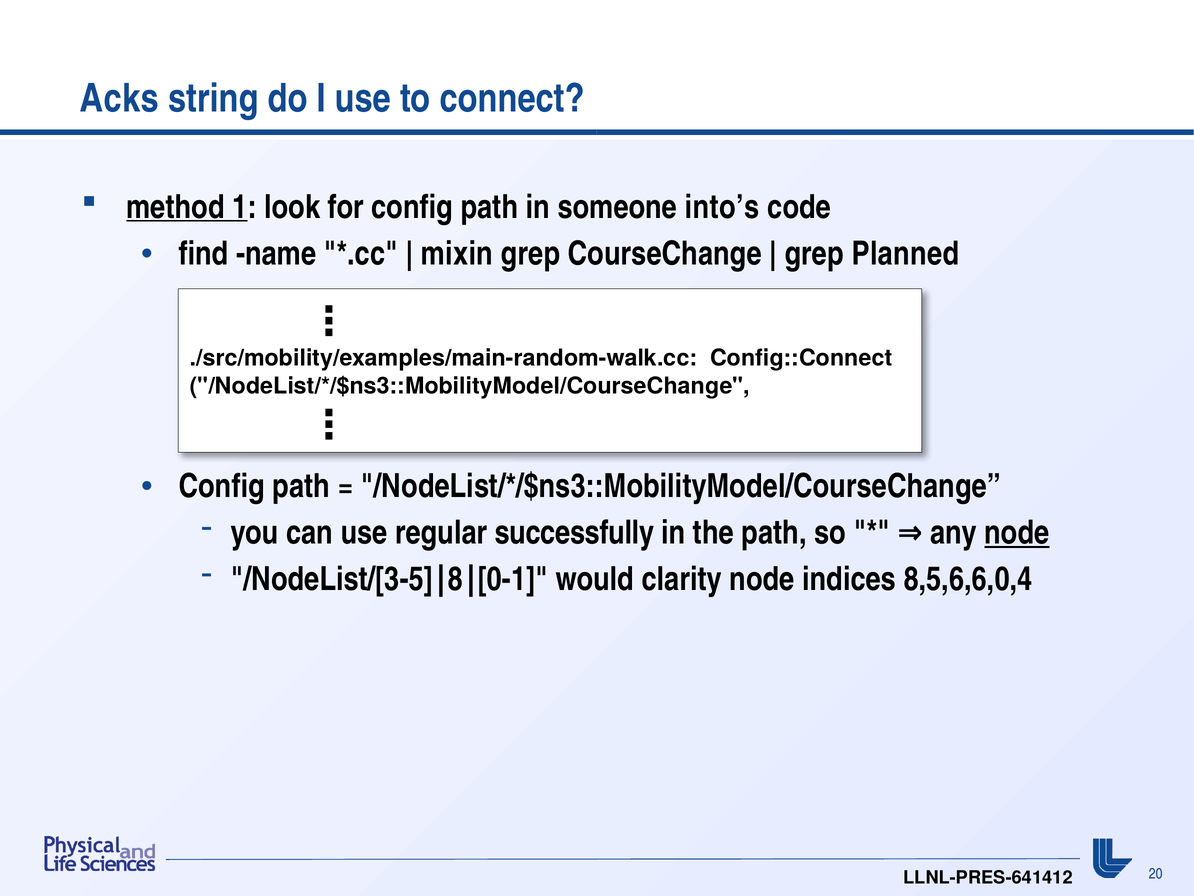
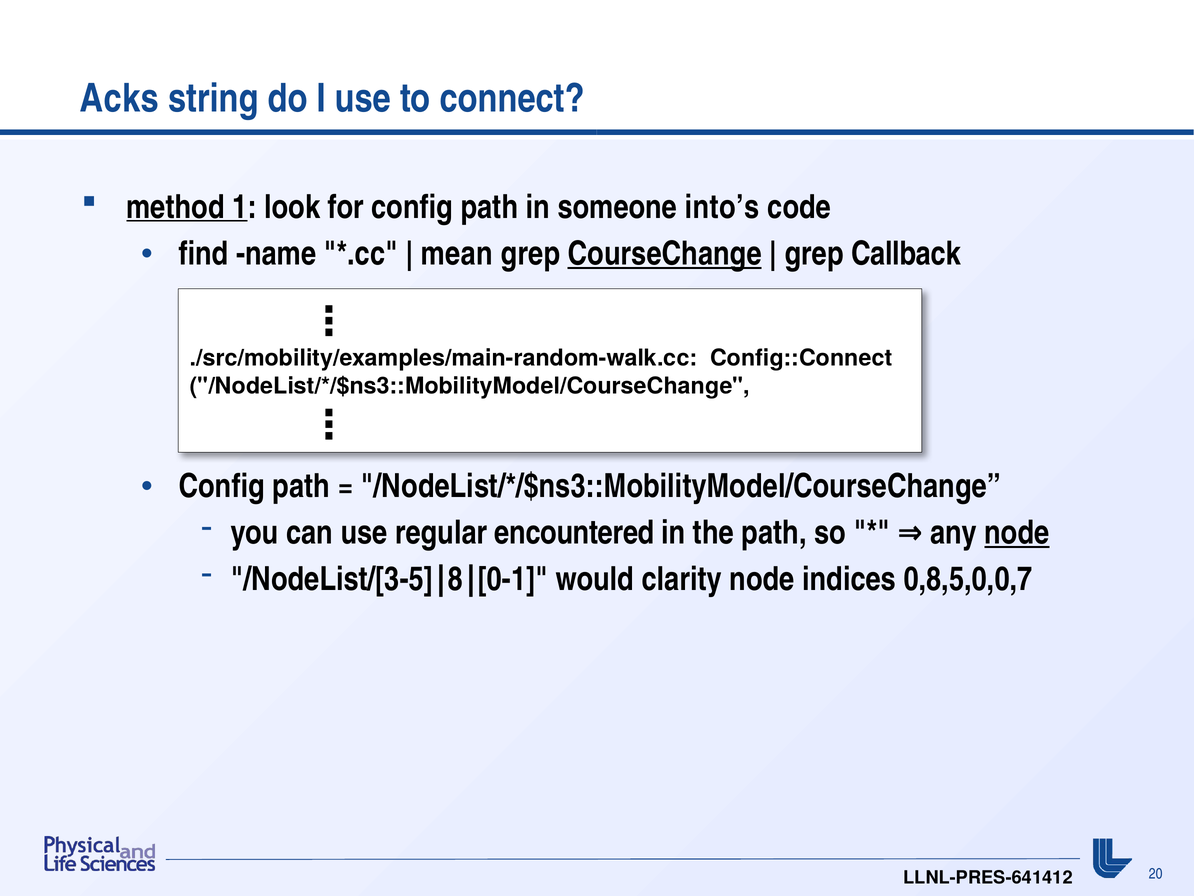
mixin: mixin -> mean (457, 254)
CourseChange underline: none -> present (665, 254)
Planned: Planned -> Callback (906, 254)
successfully: successfully -> encountered (574, 532)
8,5,6,6,0,4: 8,5,6,6,0,4 -> 0,8,5,0,0,7 (968, 579)
